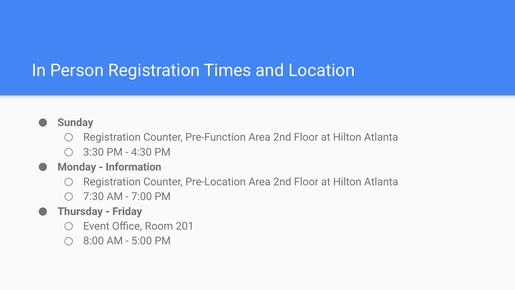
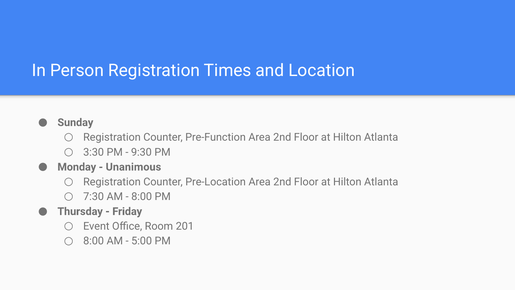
4:30: 4:30 -> 9:30 (141, 152)
Information: Information -> Unanimous (133, 167)
7:00: 7:00 -> 8:00 (142, 196)
